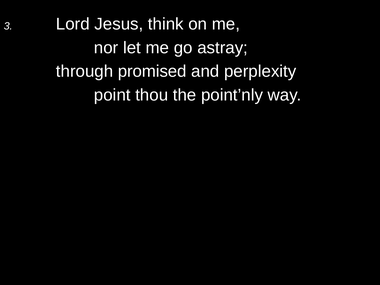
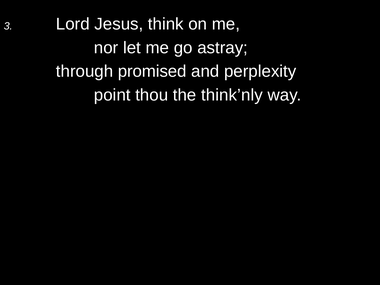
point’nly: point’nly -> think’nly (232, 95)
